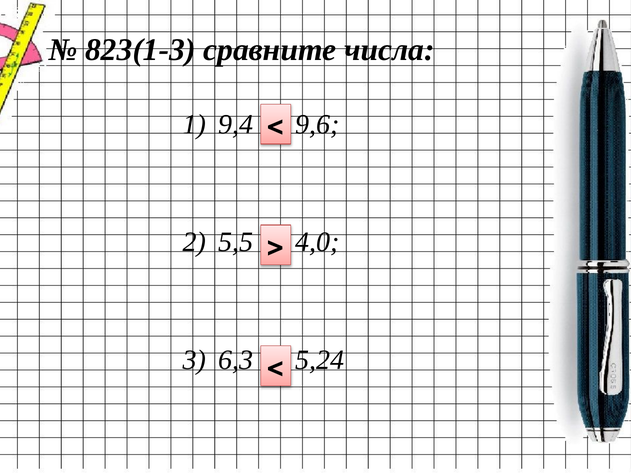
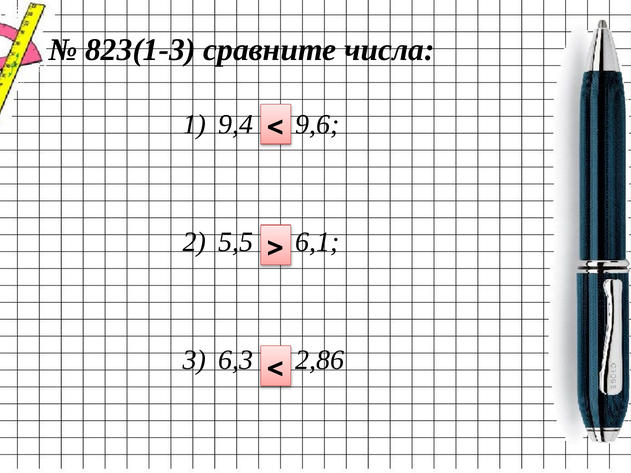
4,0: 4,0 -> 6,1 (318, 242)
5,24: 5,24 -> 2,86 (320, 360)
